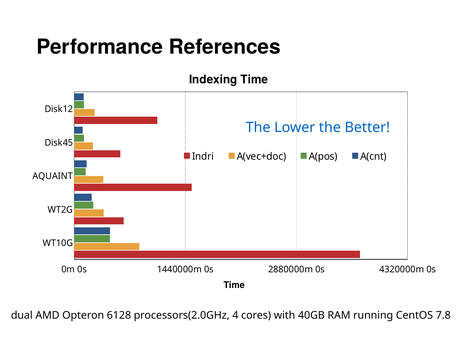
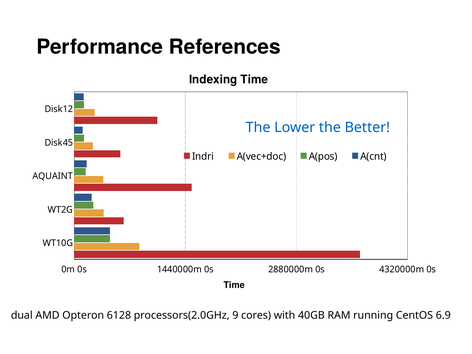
4: 4 -> 9 (235, 315)
7.8: 7.8 -> 6.9 (443, 315)
